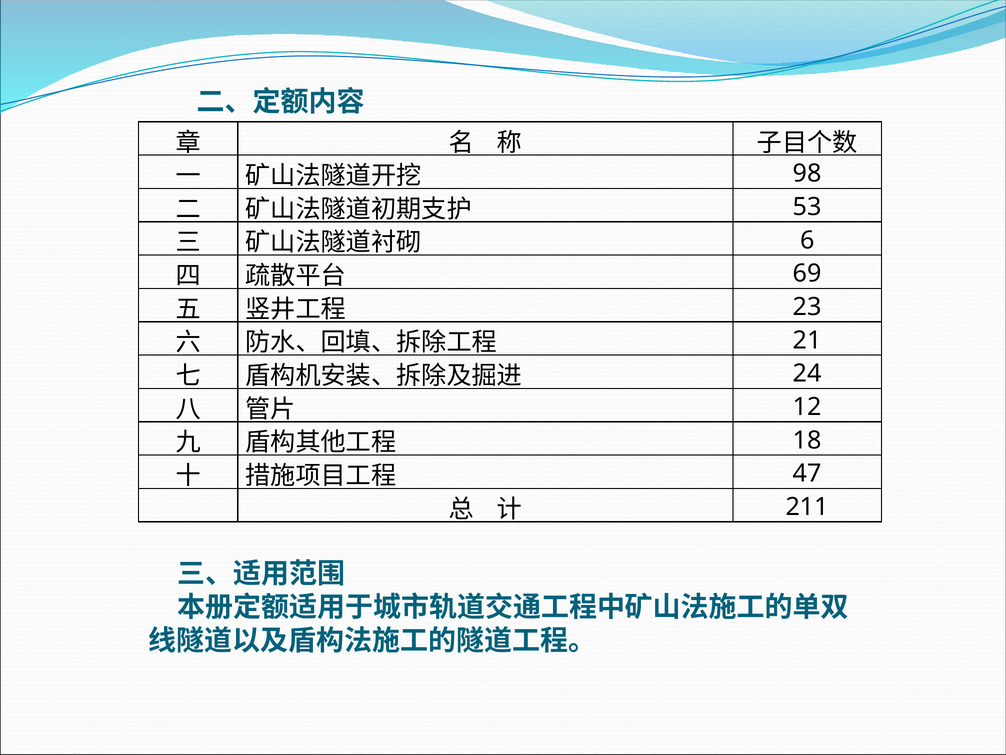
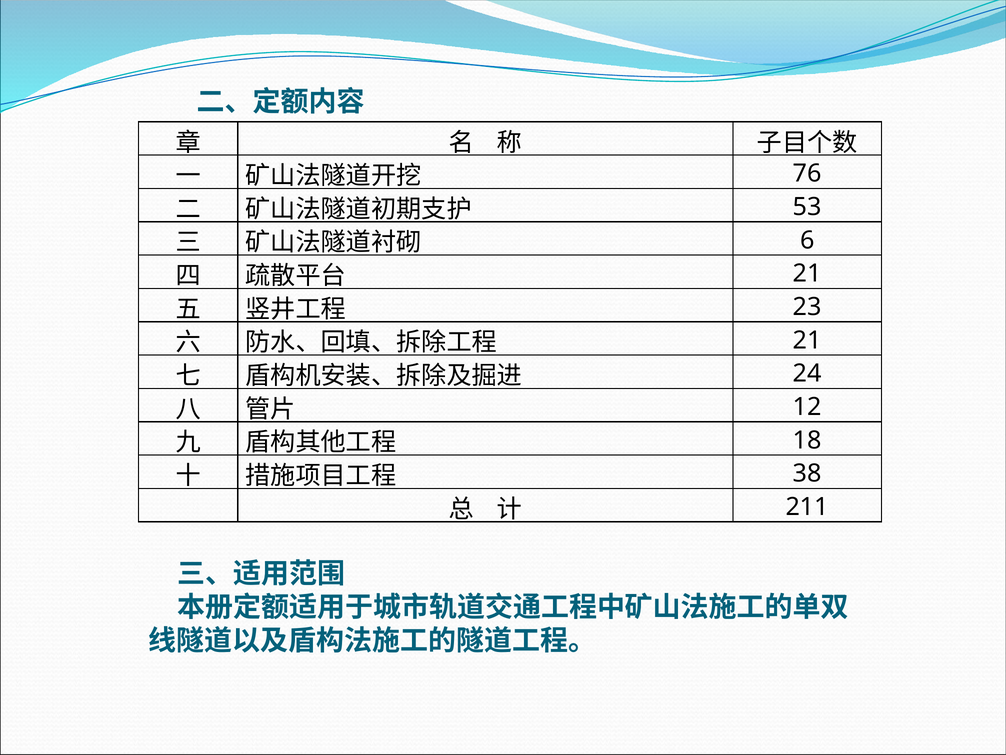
98: 98 -> 76 (807, 174)
69: 69 -> 21 (807, 273)
47: 47 -> 38 (807, 473)
